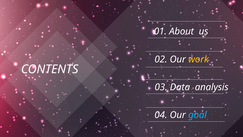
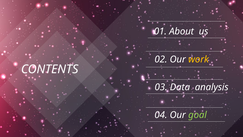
goal colour: light blue -> light green (197, 115)
